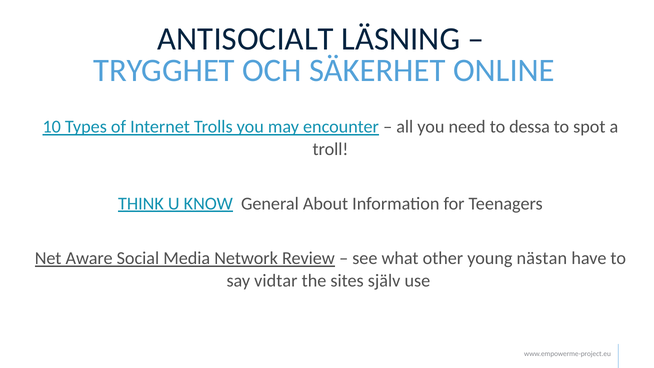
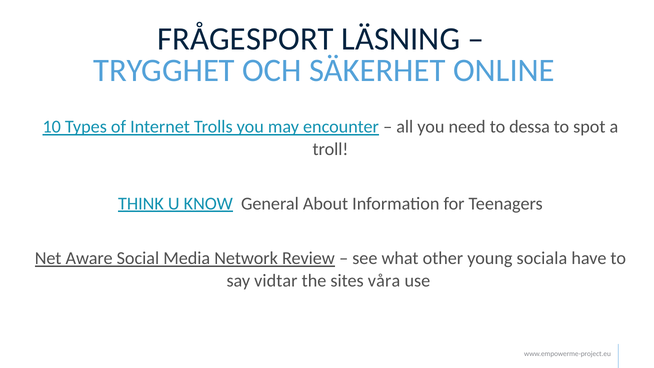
ANTISOCIALT: ANTISOCIALT -> FRÅGESPORT (245, 39)
nästan: nästan -> sociala (542, 258)
själv: själv -> våra (384, 280)
